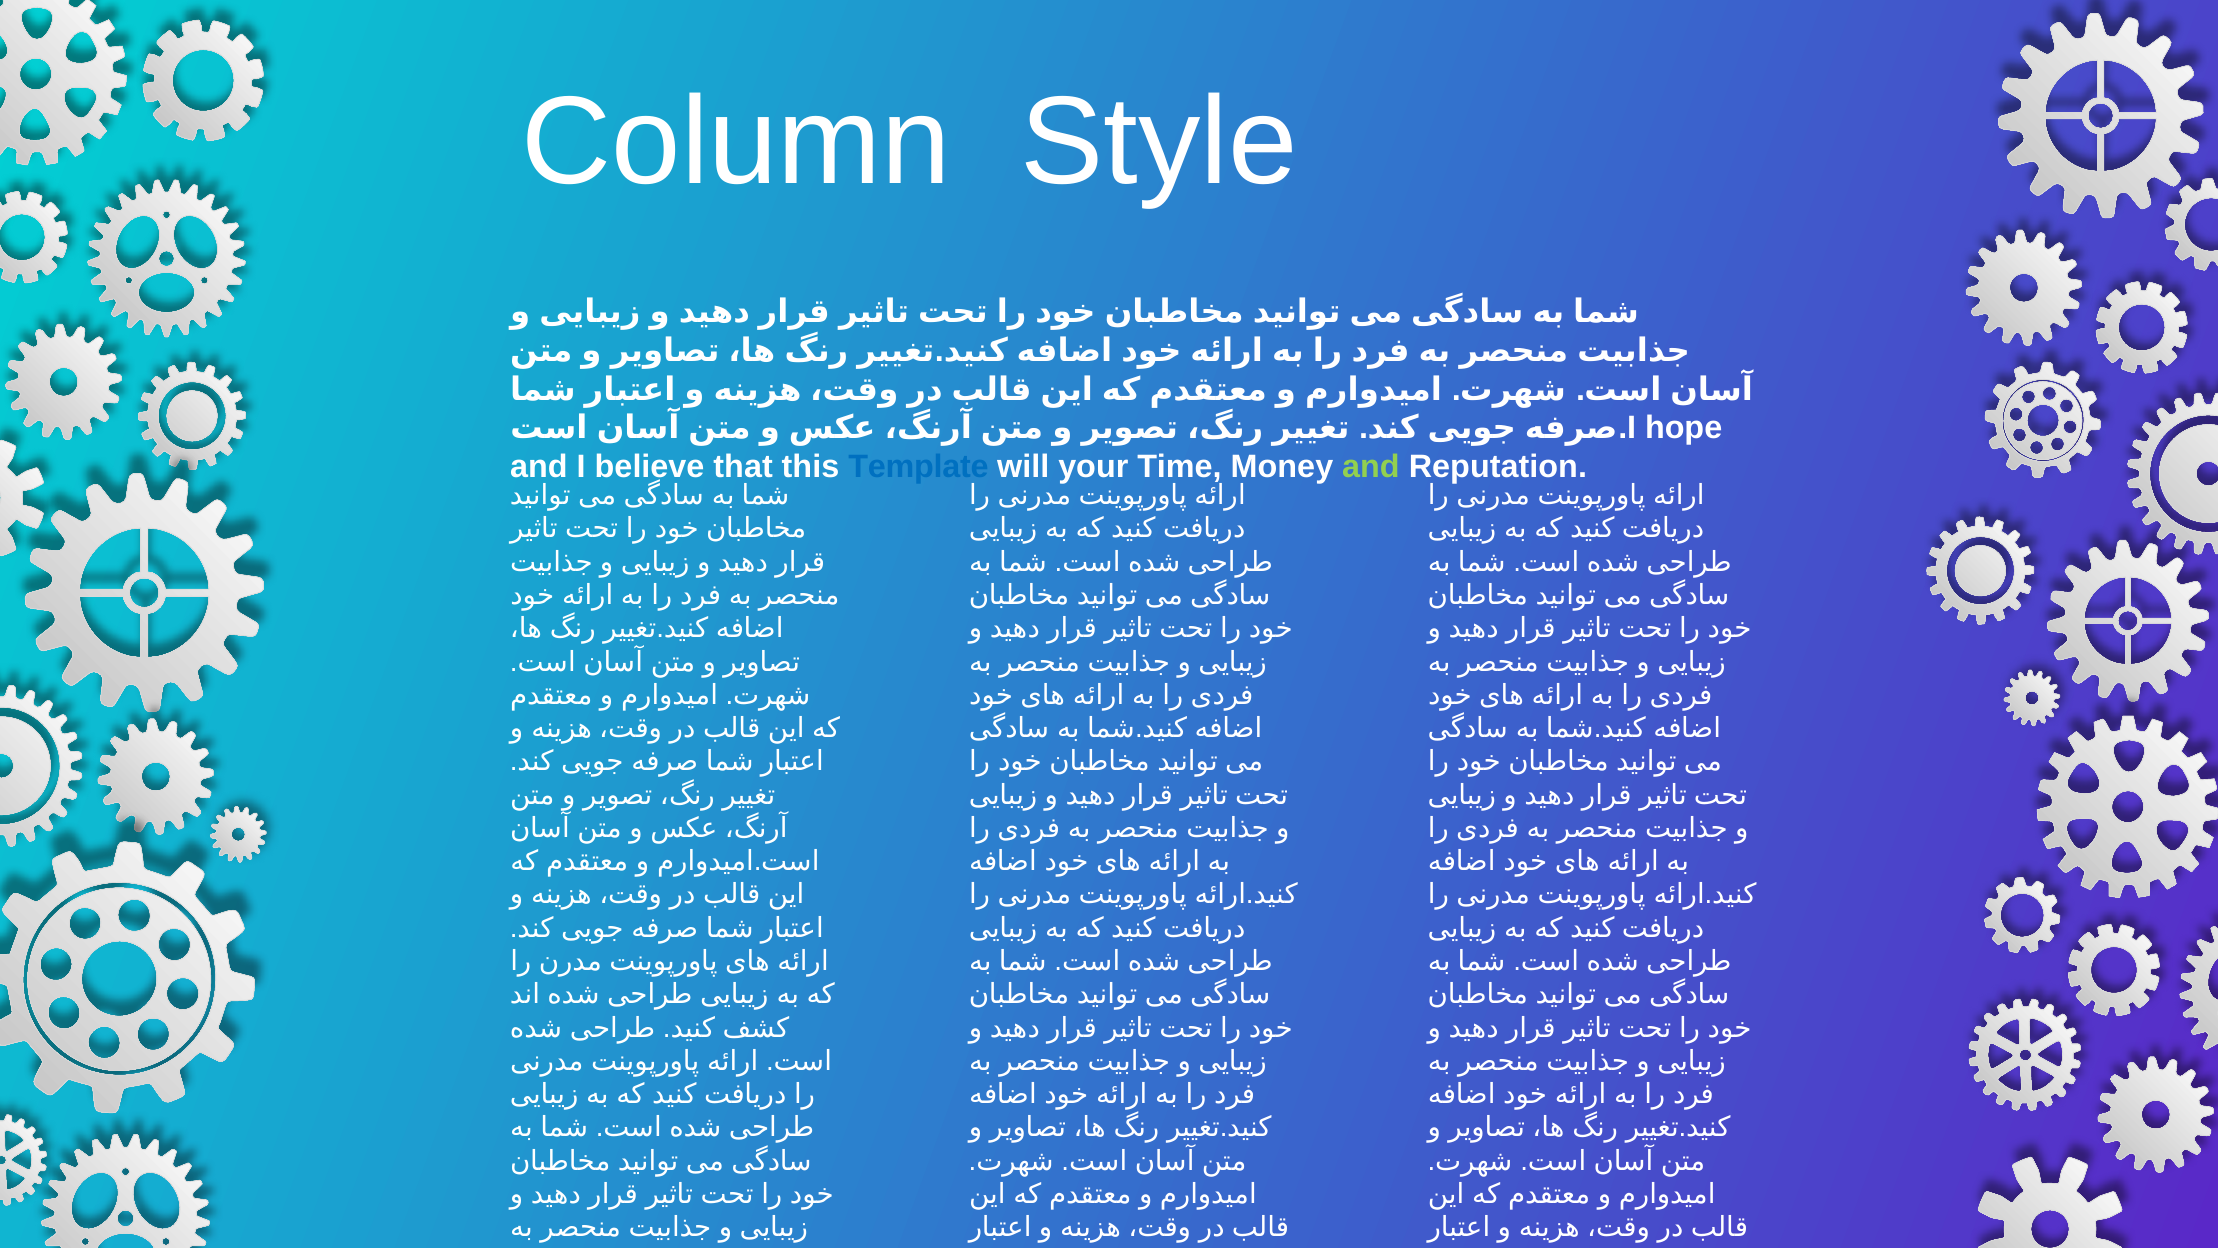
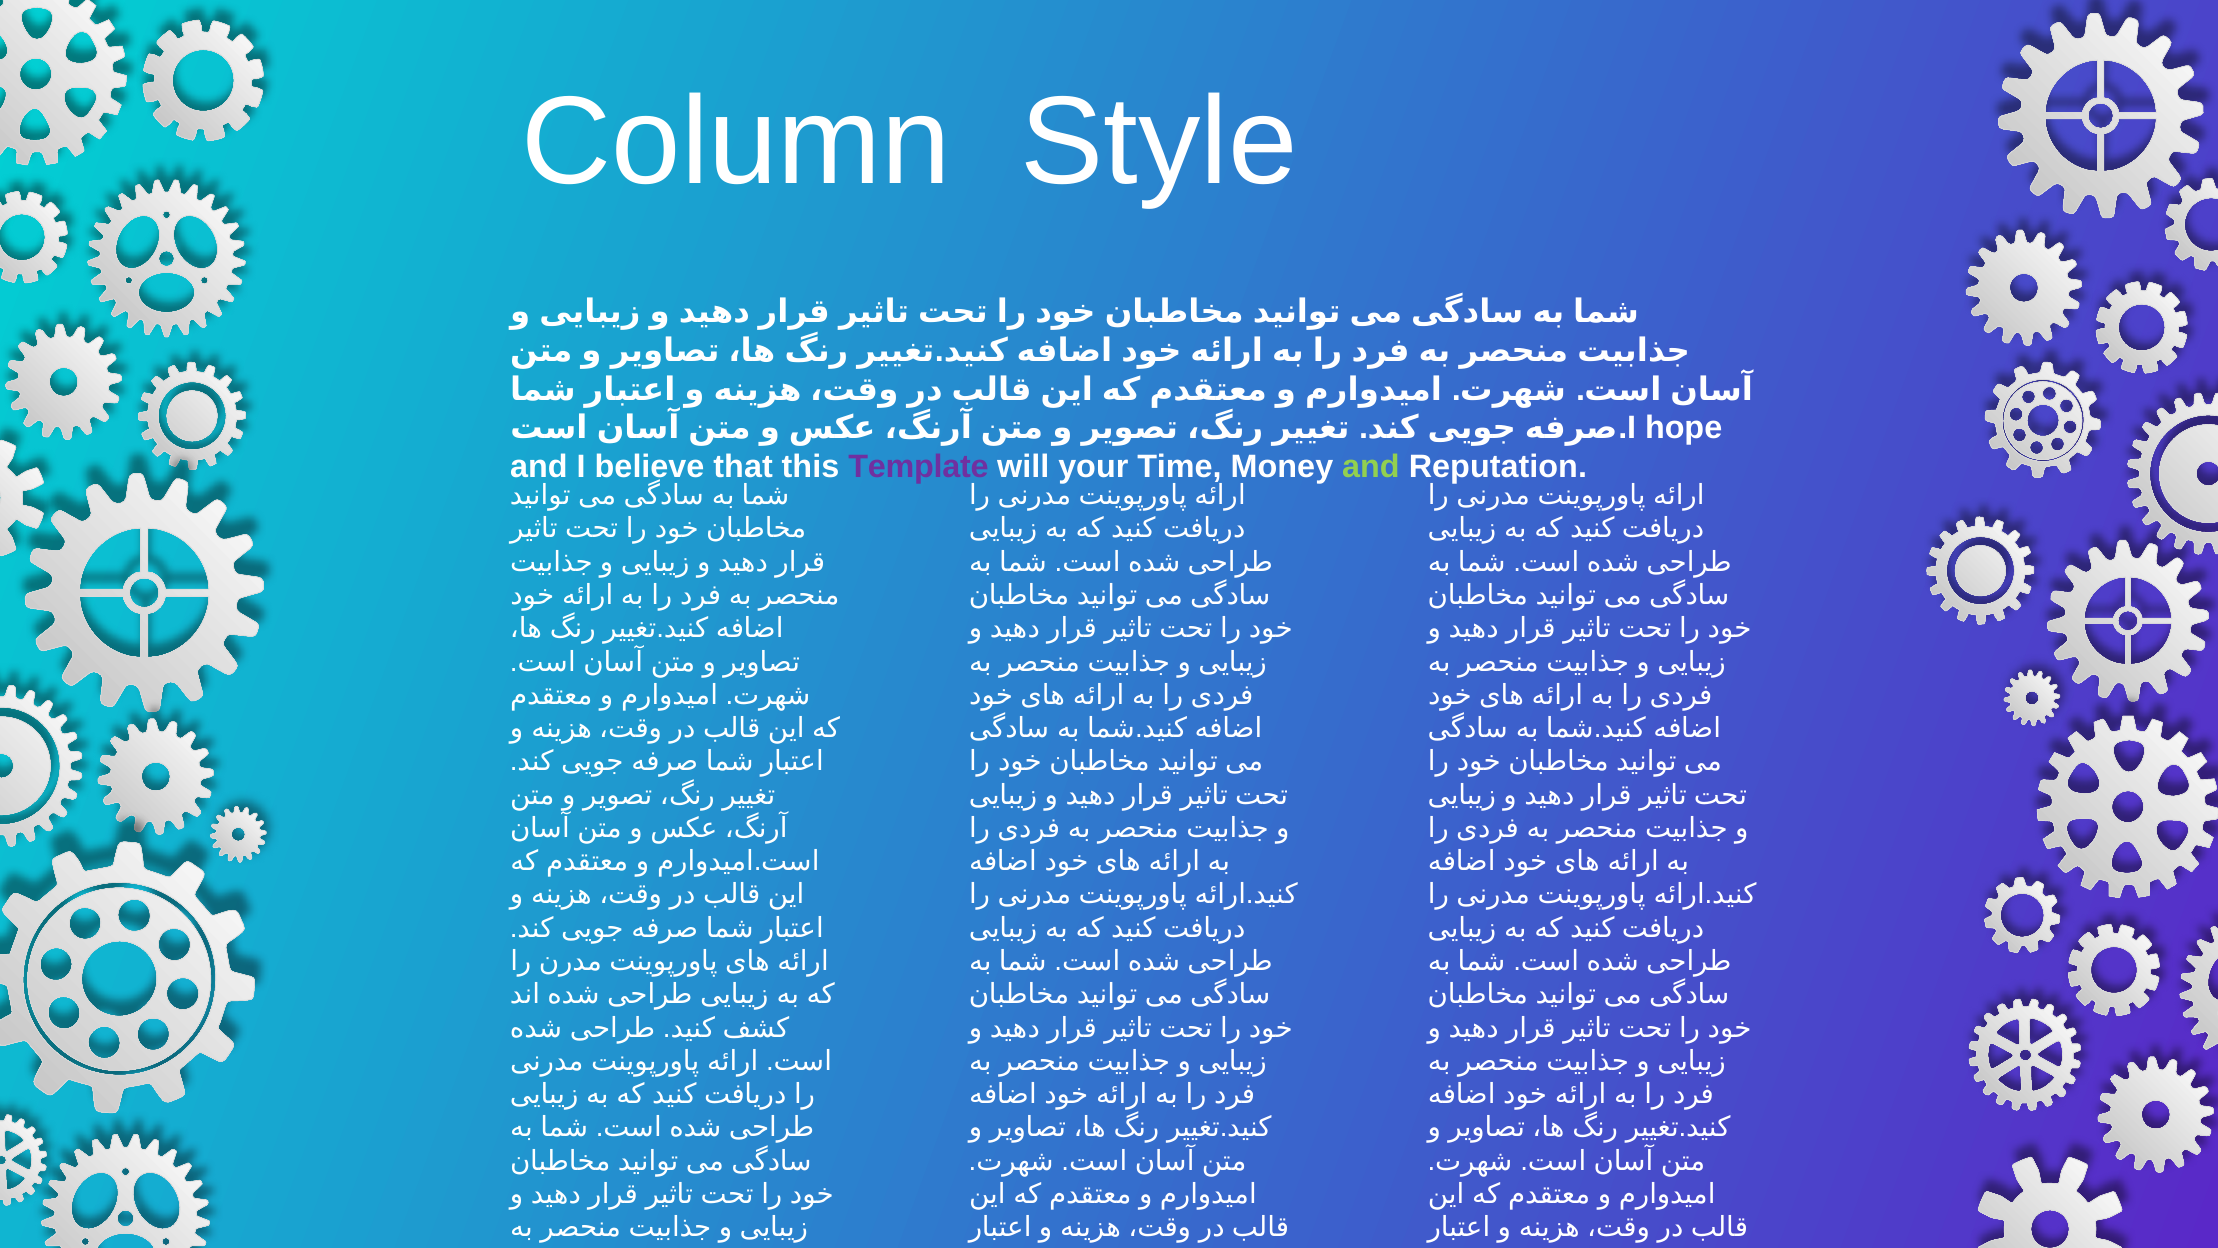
Template colour: blue -> purple (918, 467)
